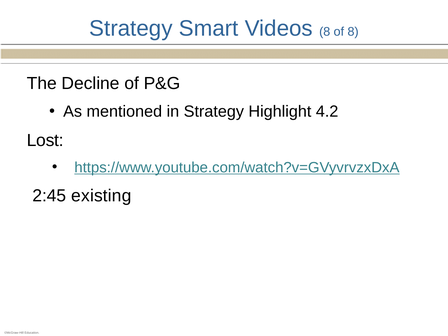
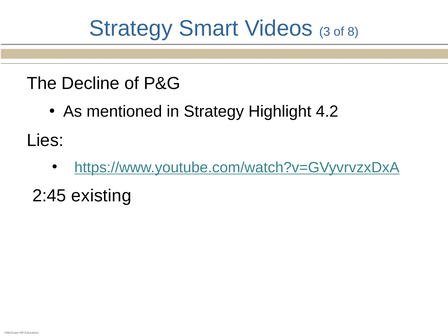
Videos 8: 8 -> 3 (325, 32)
Lost: Lost -> Lies (45, 140)
